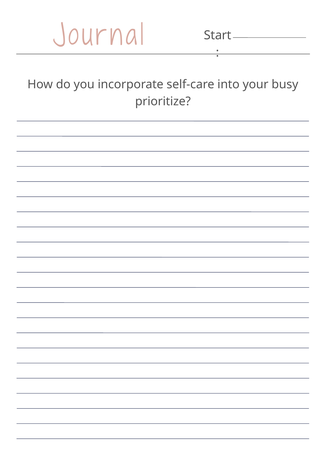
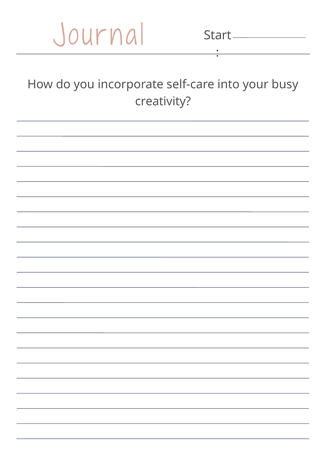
prioritize: prioritize -> creativity (163, 101)
